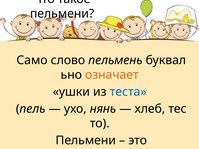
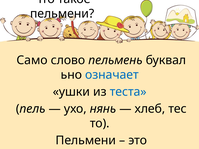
означает colour: orange -> blue (112, 75)
